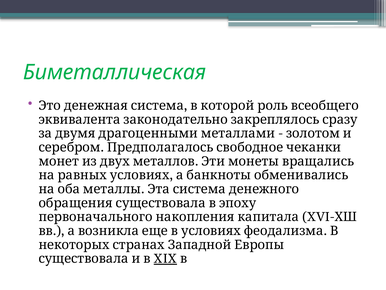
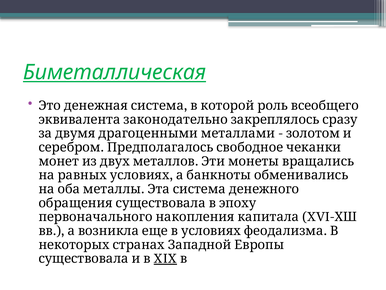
Биметаллическая underline: none -> present (115, 72)
